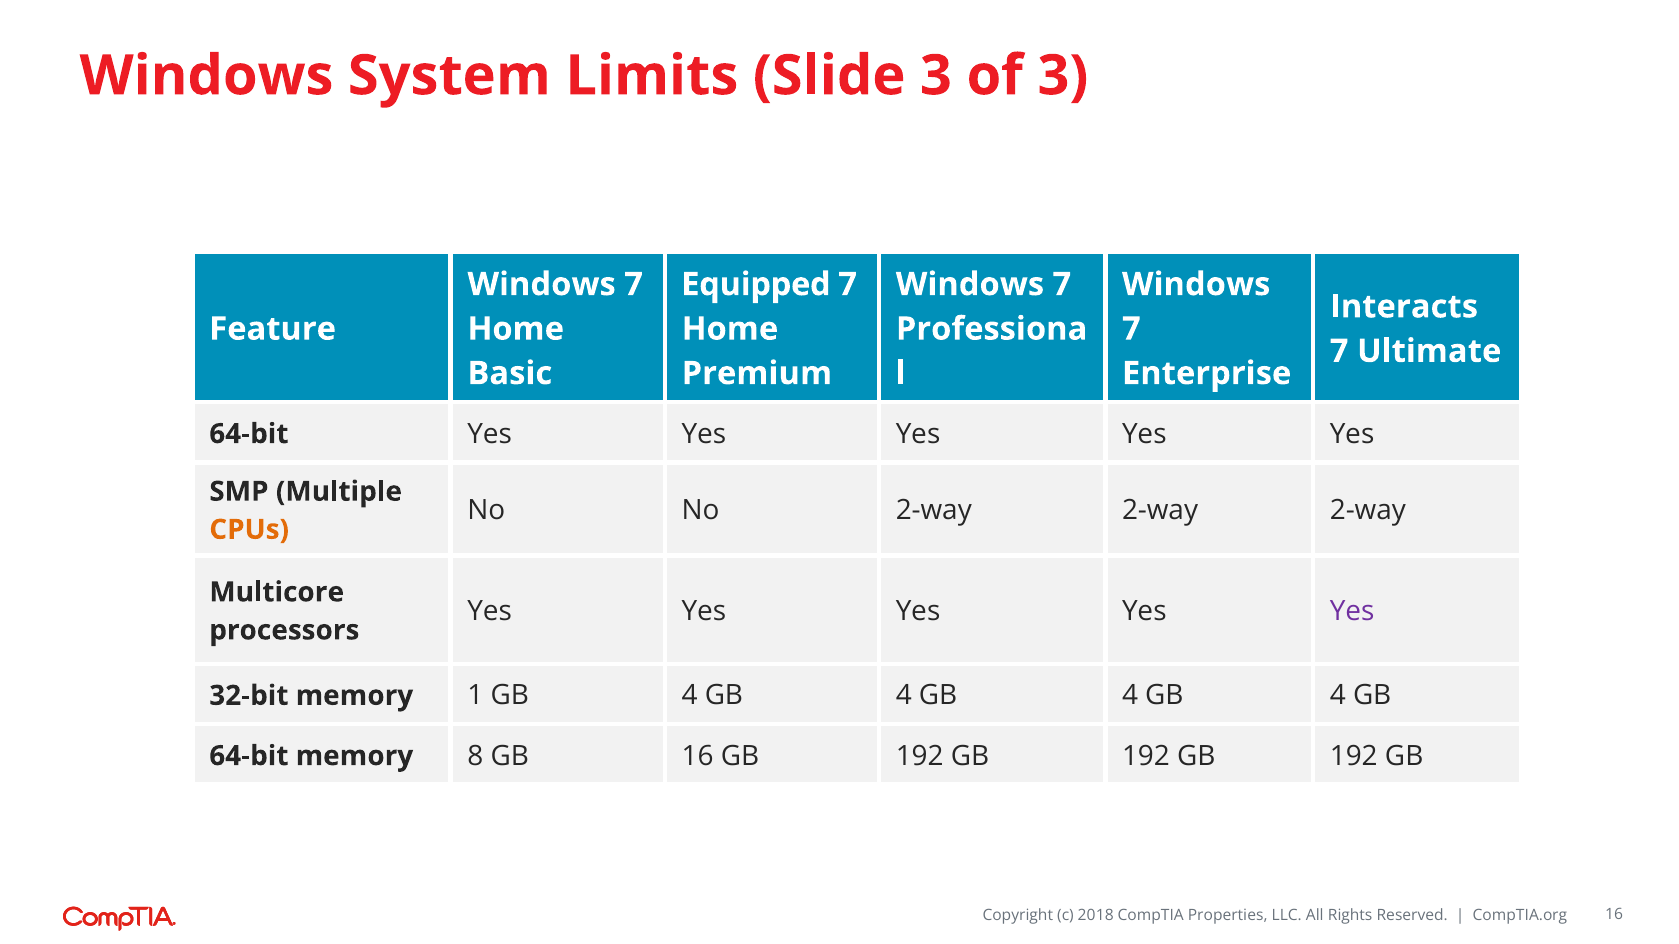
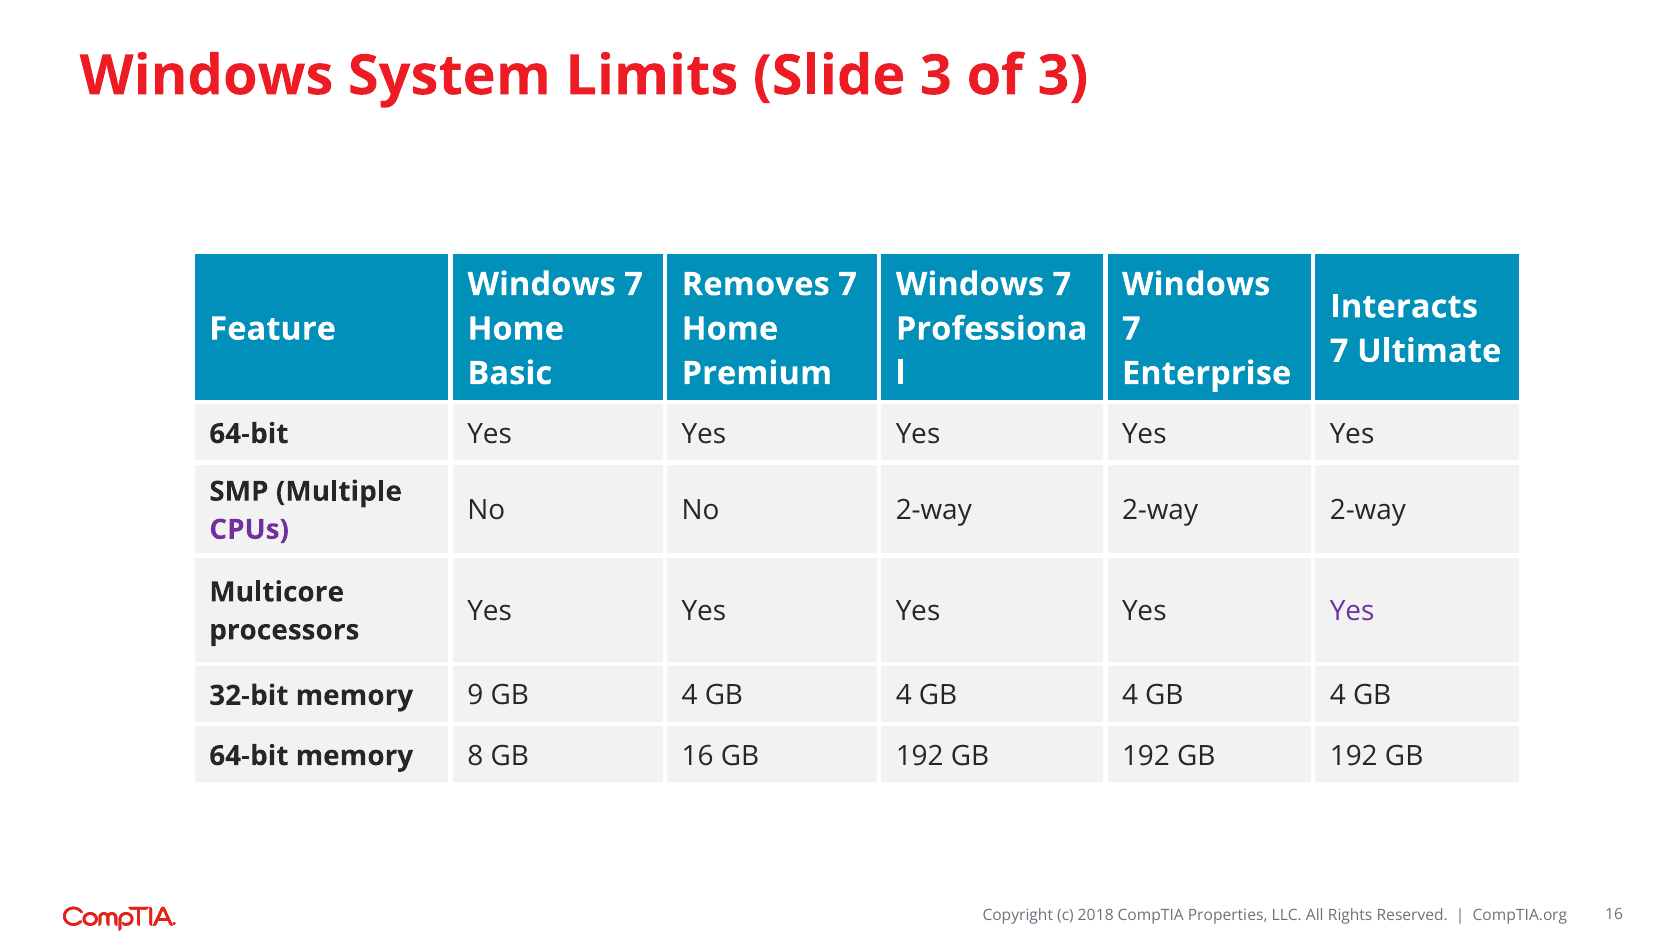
Equipped: Equipped -> Removes (756, 285)
CPUs colour: orange -> purple (249, 530)
1: 1 -> 9 (475, 696)
